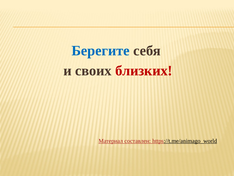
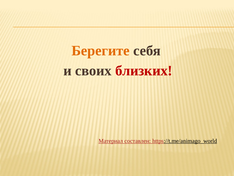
Берегите colour: blue -> orange (101, 51)
